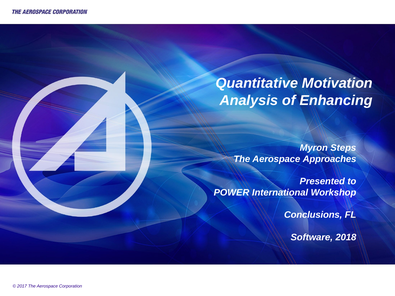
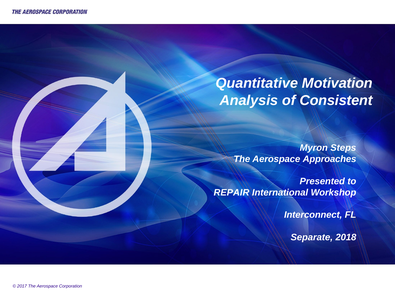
Enhancing: Enhancing -> Consistent (336, 100)
POWER: POWER -> REPAIR (231, 193)
Conclusions: Conclusions -> Interconnect (313, 215)
Software: Software -> Separate (312, 237)
